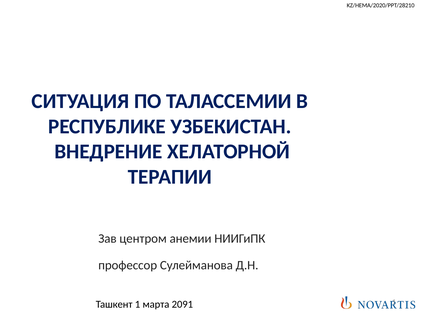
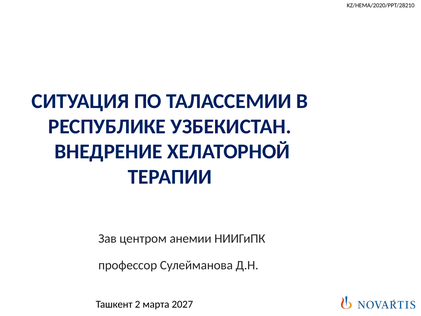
Ташкент 1: 1 -> 2 (138, 304)
2091: 2091 -> 2027 (182, 304)
